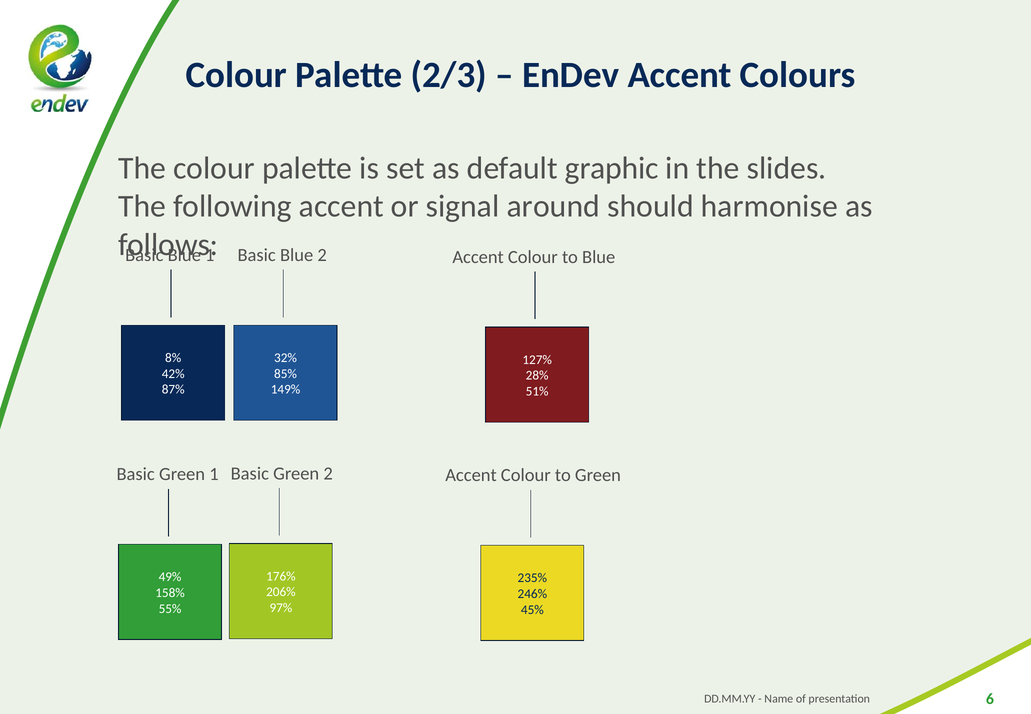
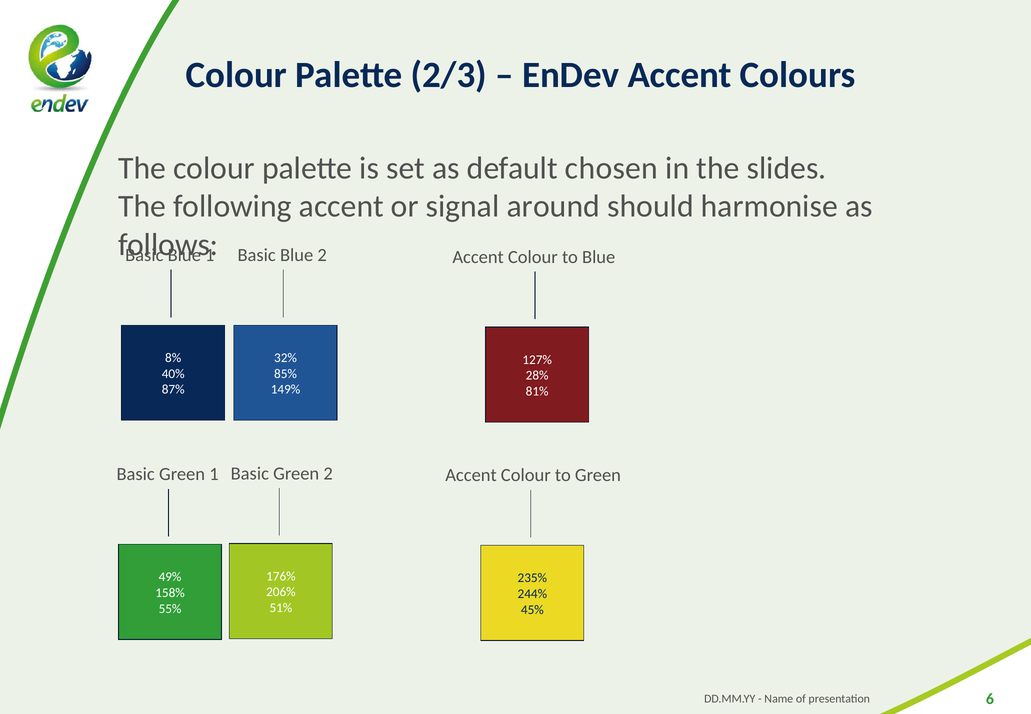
graphic: graphic -> chosen (612, 168)
42%: 42% -> 40% (173, 374)
51%: 51% -> 81% (537, 391)
246%: 246% -> 244% (532, 594)
97%: 97% -> 51% (281, 608)
